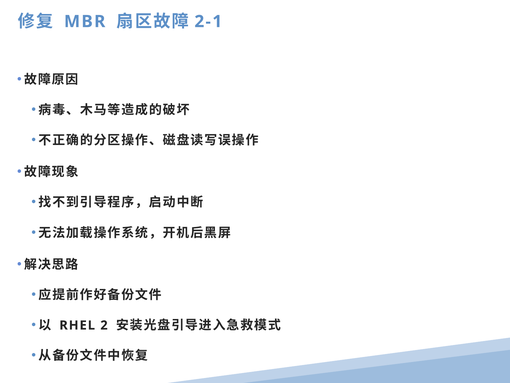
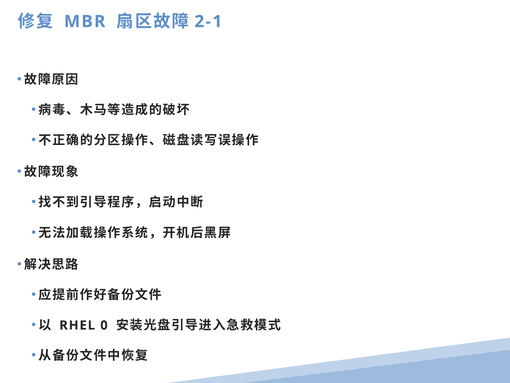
2: 2 -> 0 (104, 325)
